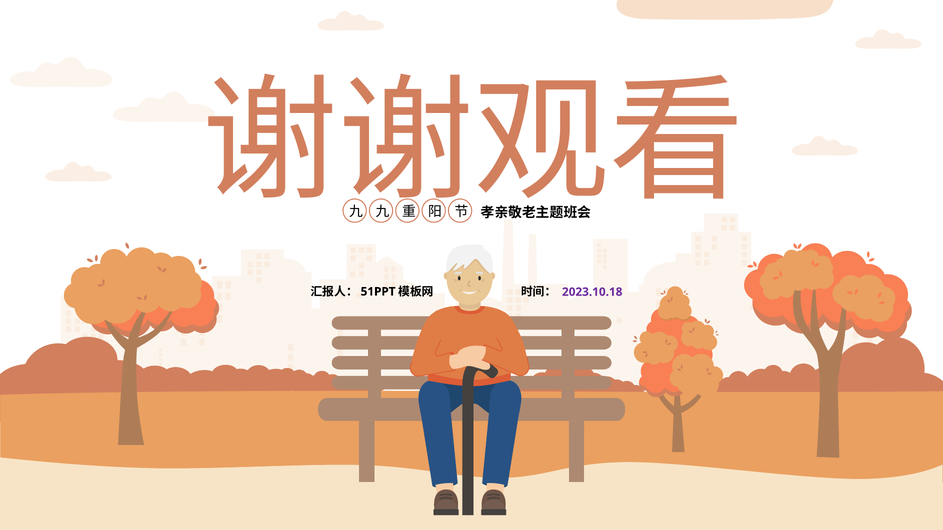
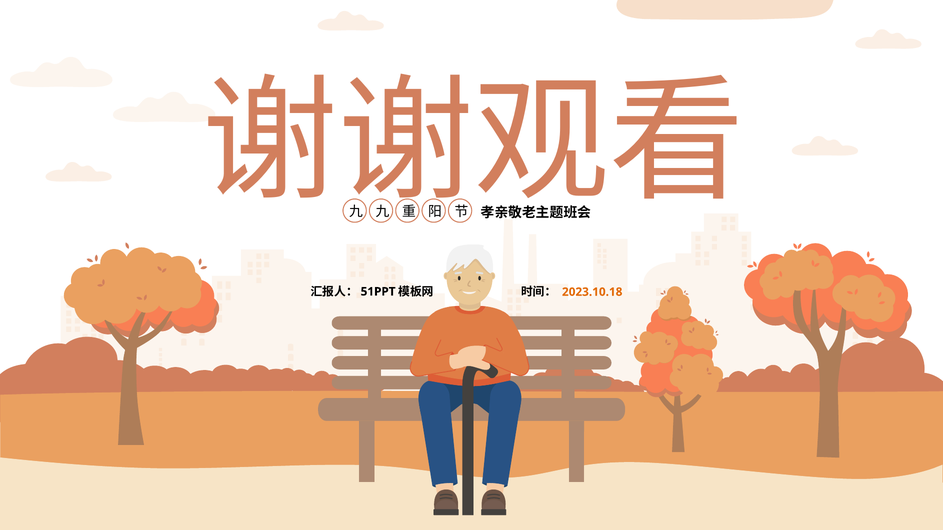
2023.10.18 colour: purple -> orange (592, 292)
